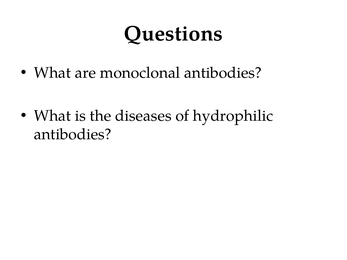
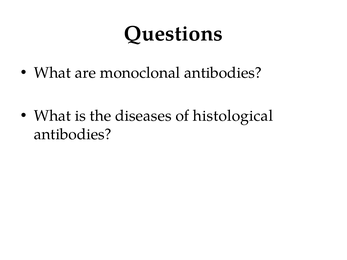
hydrophilic: hydrophilic -> histological (233, 116)
